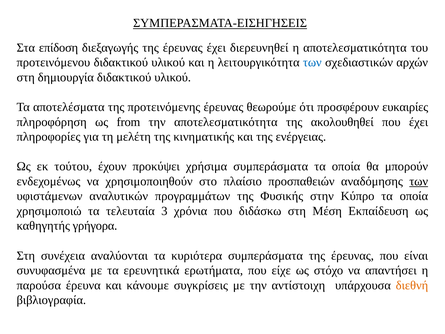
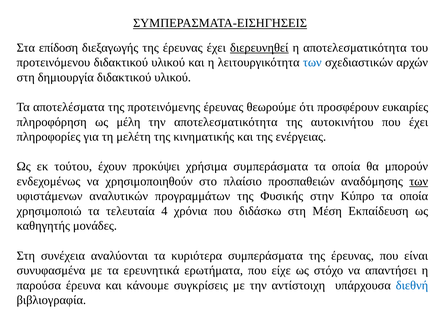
διερευνηθεί underline: none -> present (259, 48)
from: from -> μέλη (128, 122)
ακολουθηθεί: ακολουθηθεί -> αυτοκινήτου (342, 122)
3: 3 -> 4 (164, 211)
γρήγορα: γρήγορα -> μονάδες (95, 226)
διεθνή colour: orange -> blue (412, 285)
